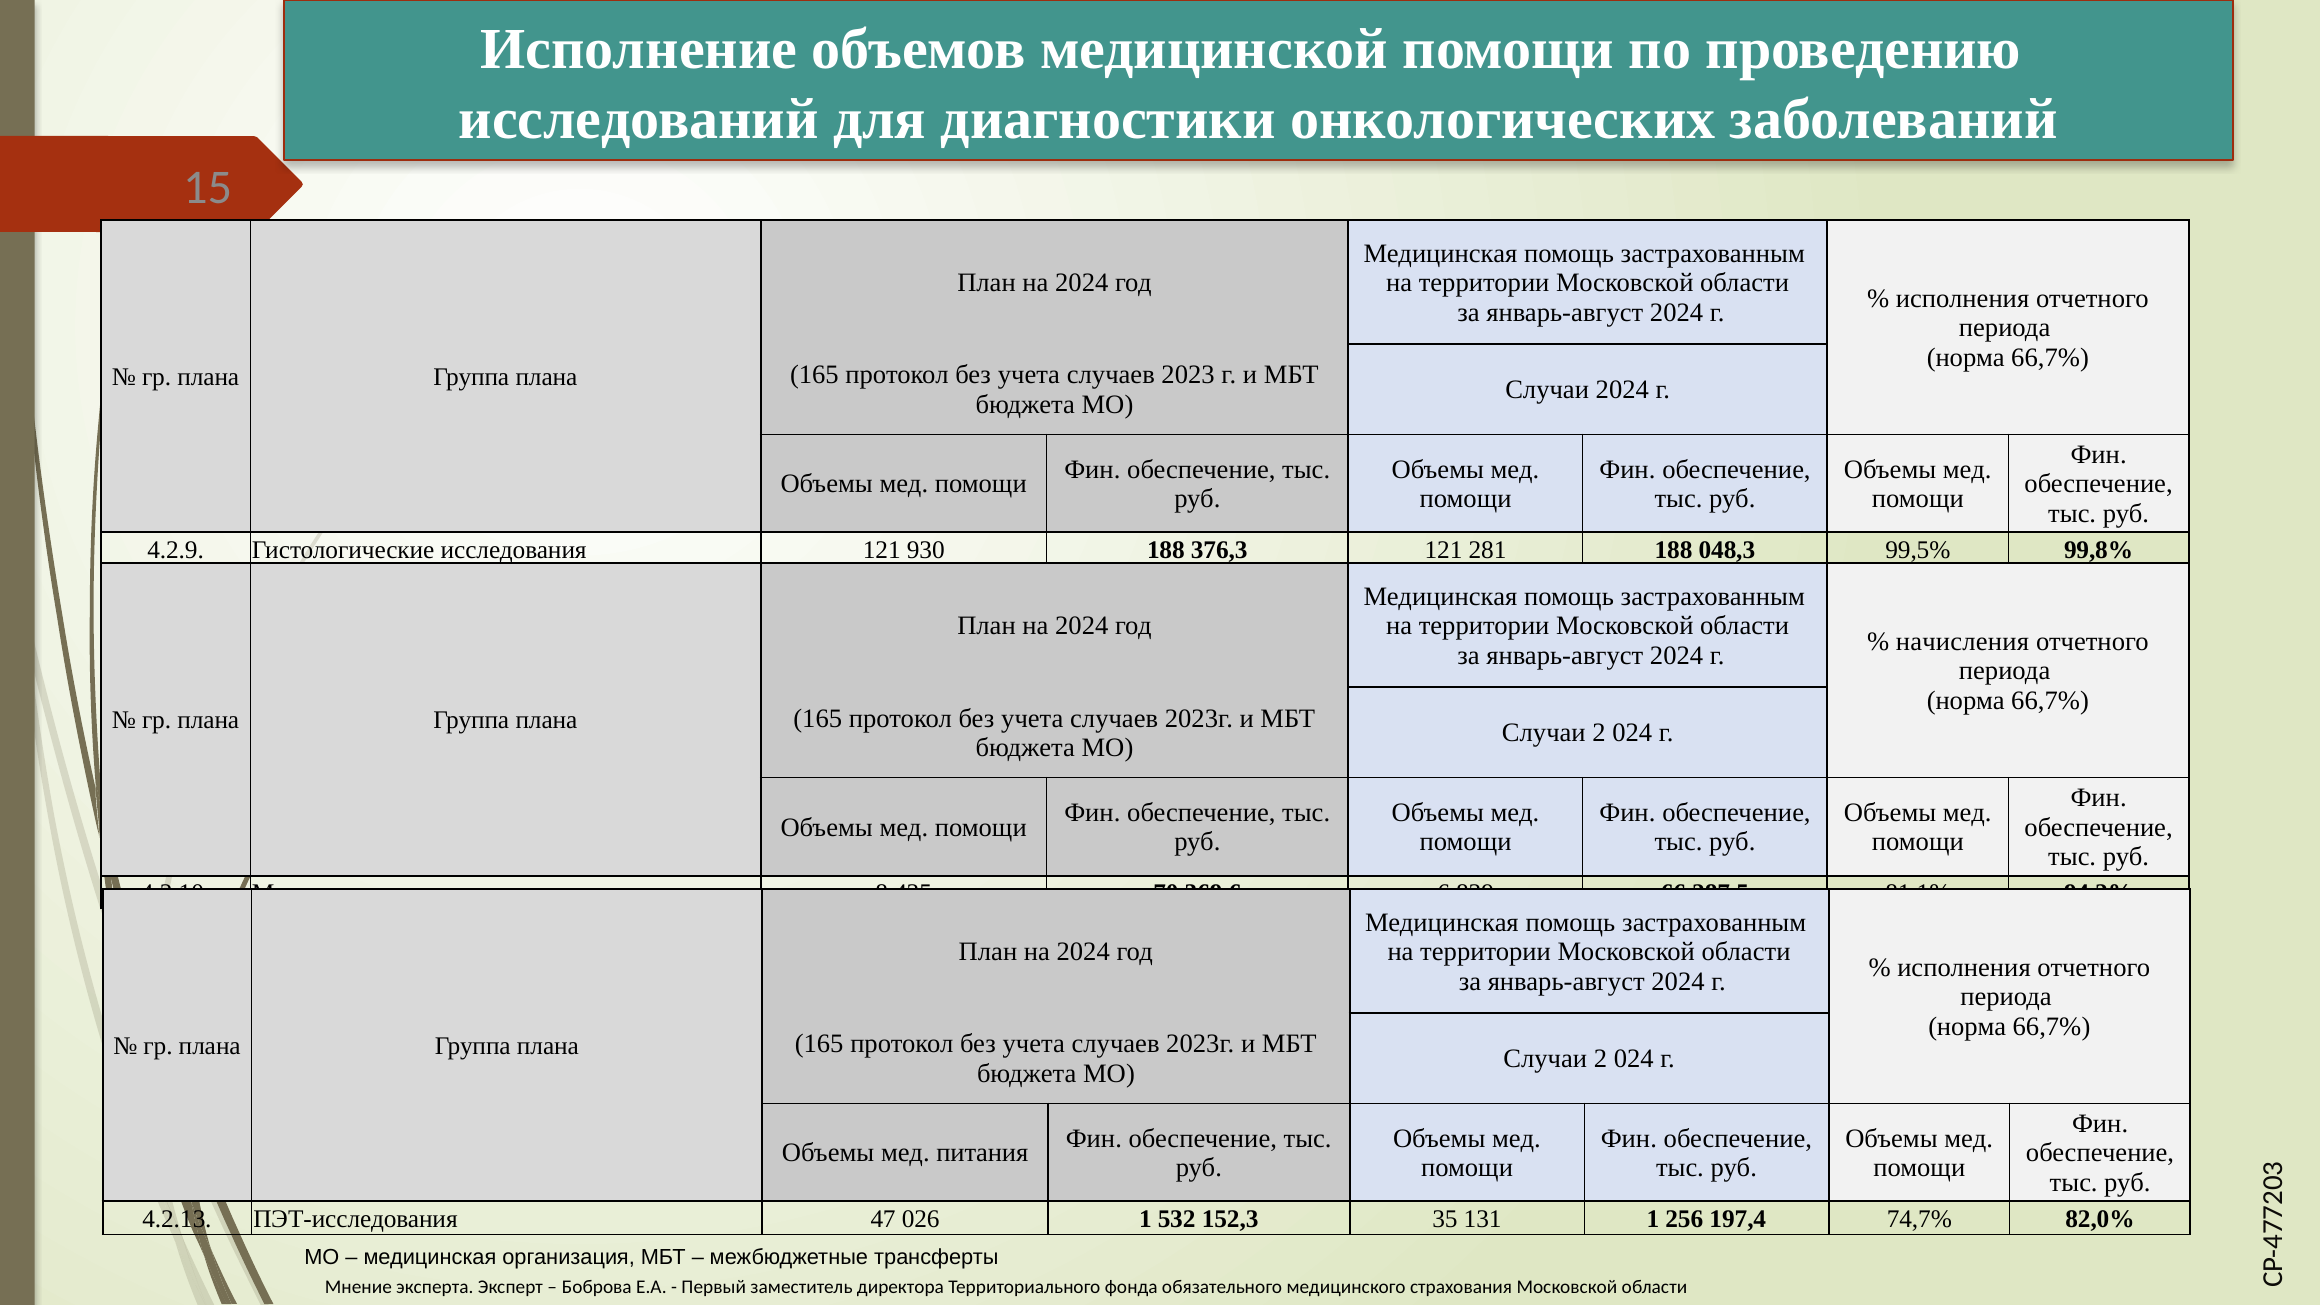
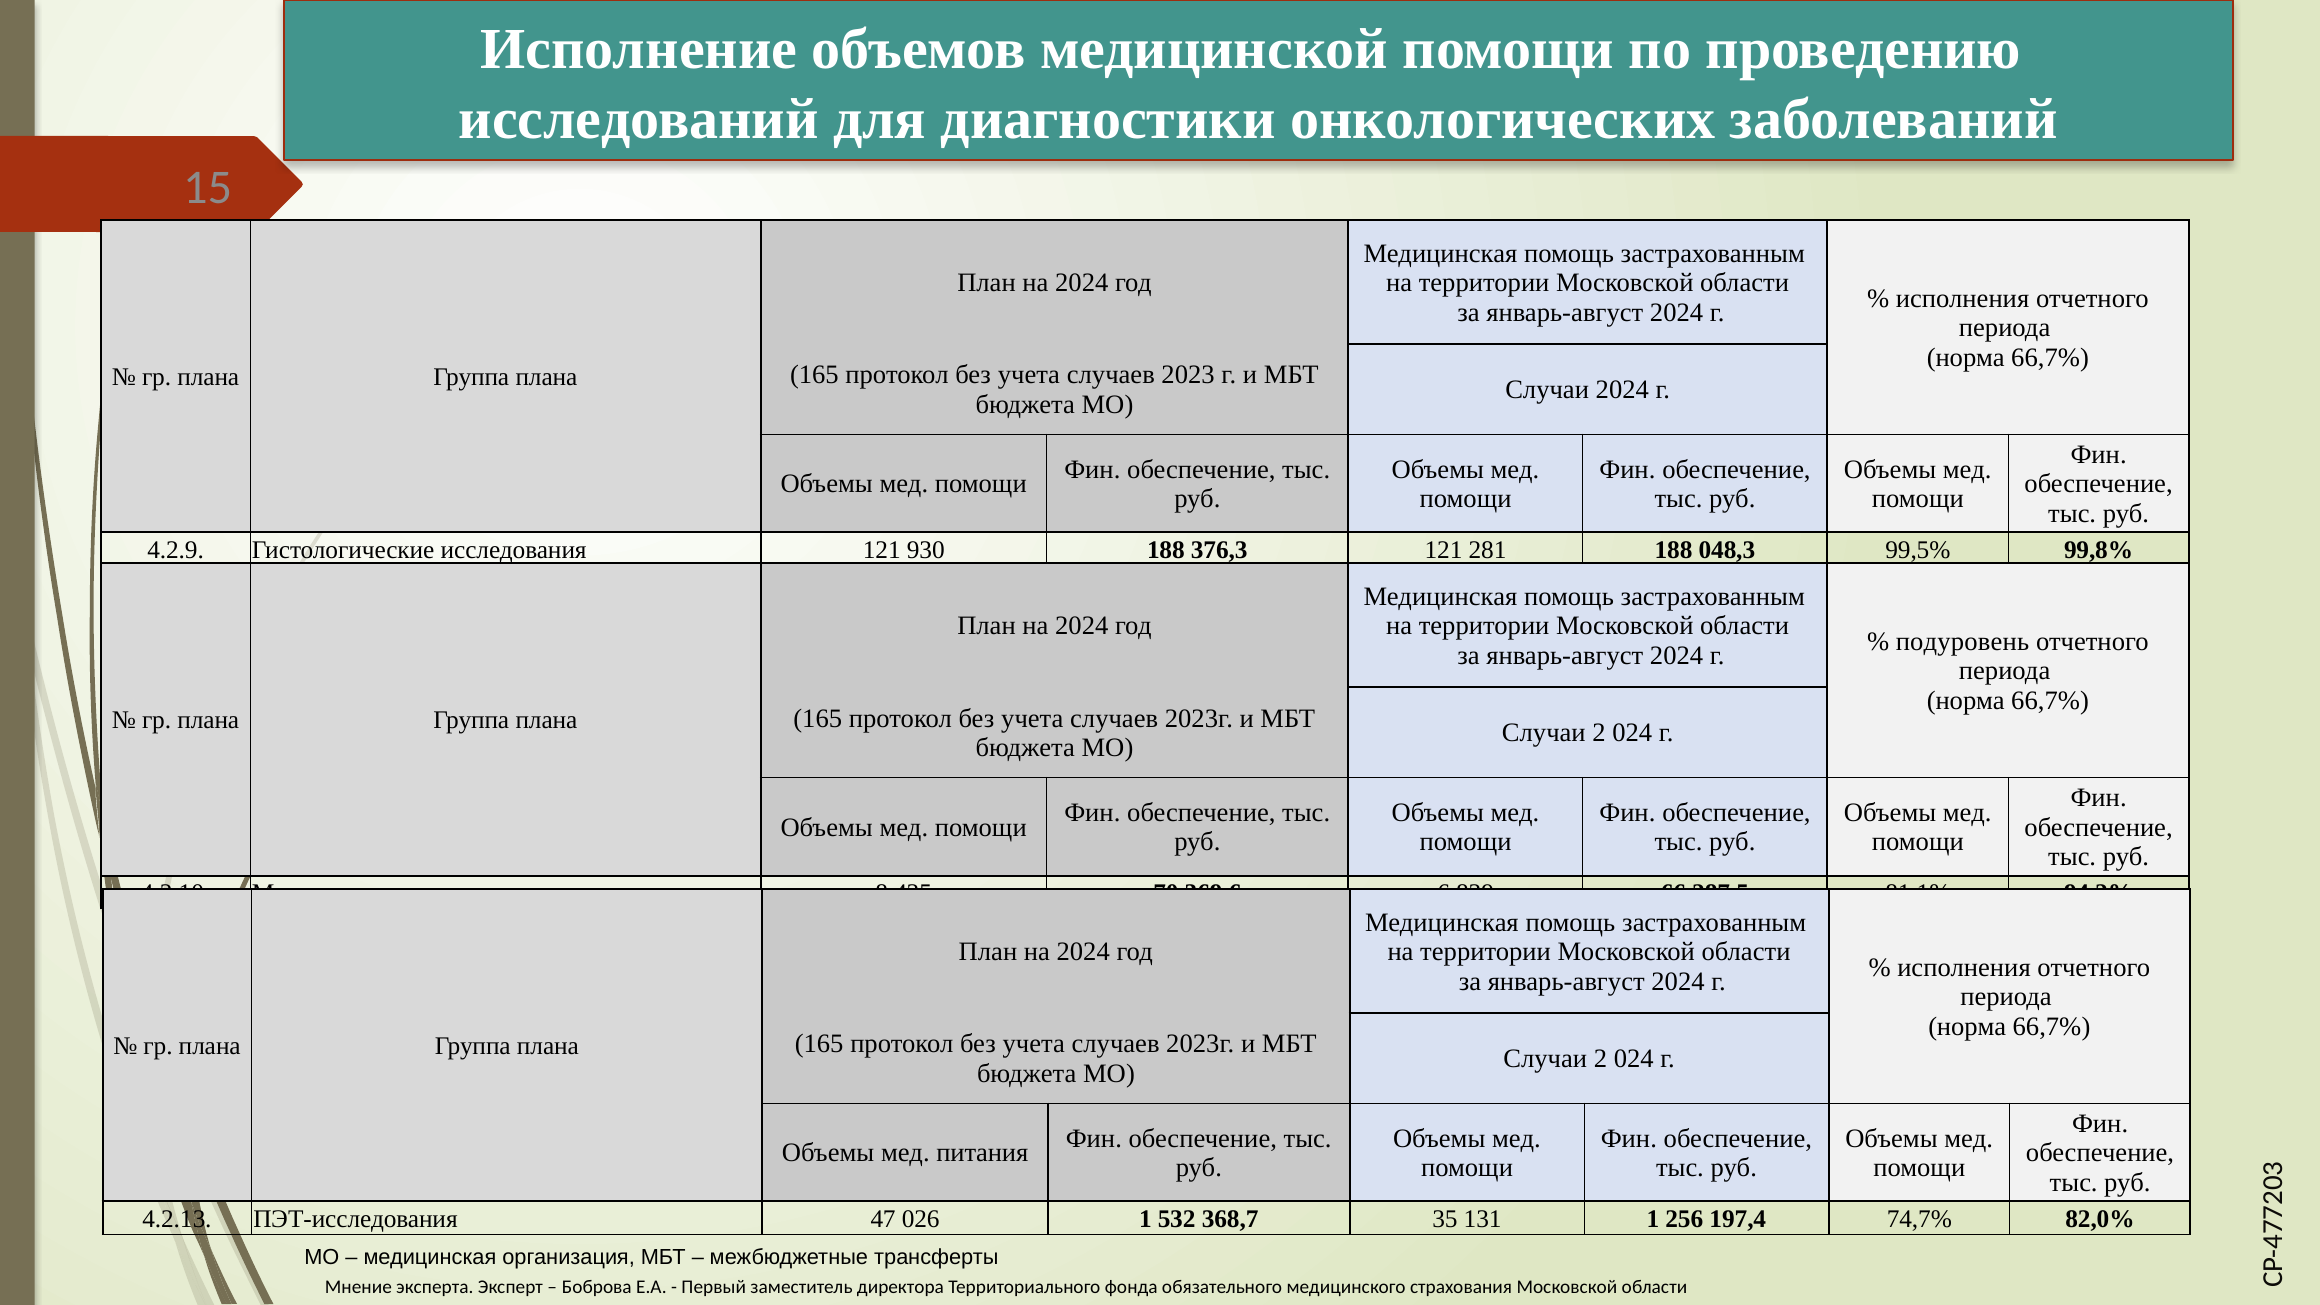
начисления: начисления -> подуровень (1962, 642)
152,3: 152,3 -> 368,7 (1230, 1219)
